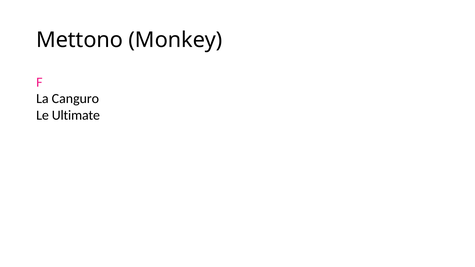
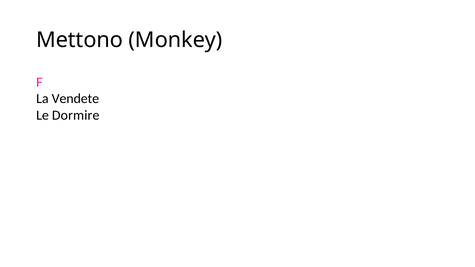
Canguro: Canguro -> Vendete (75, 99)
Ultimate: Ultimate -> Dormire (76, 115)
